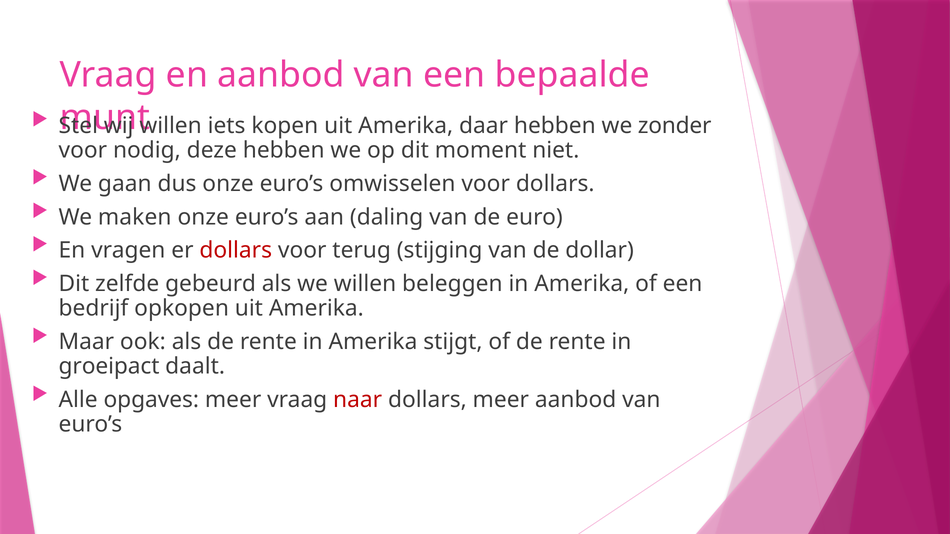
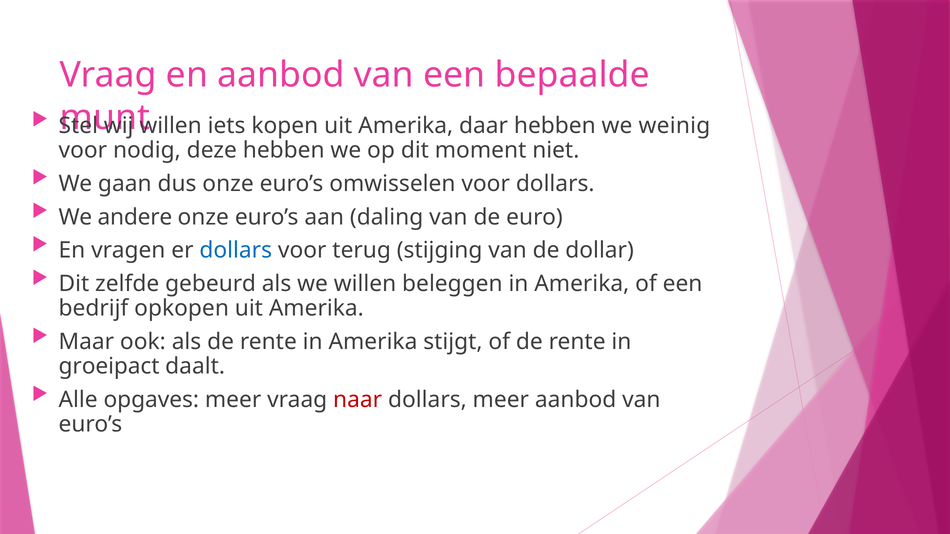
zonder: zonder -> weinig (674, 126)
maken: maken -> andere (135, 217)
dollars colour: red -> blue (236, 251)
